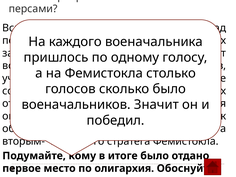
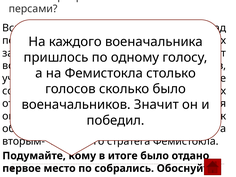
по олигархия: олигархия -> собрались (124, 168)
